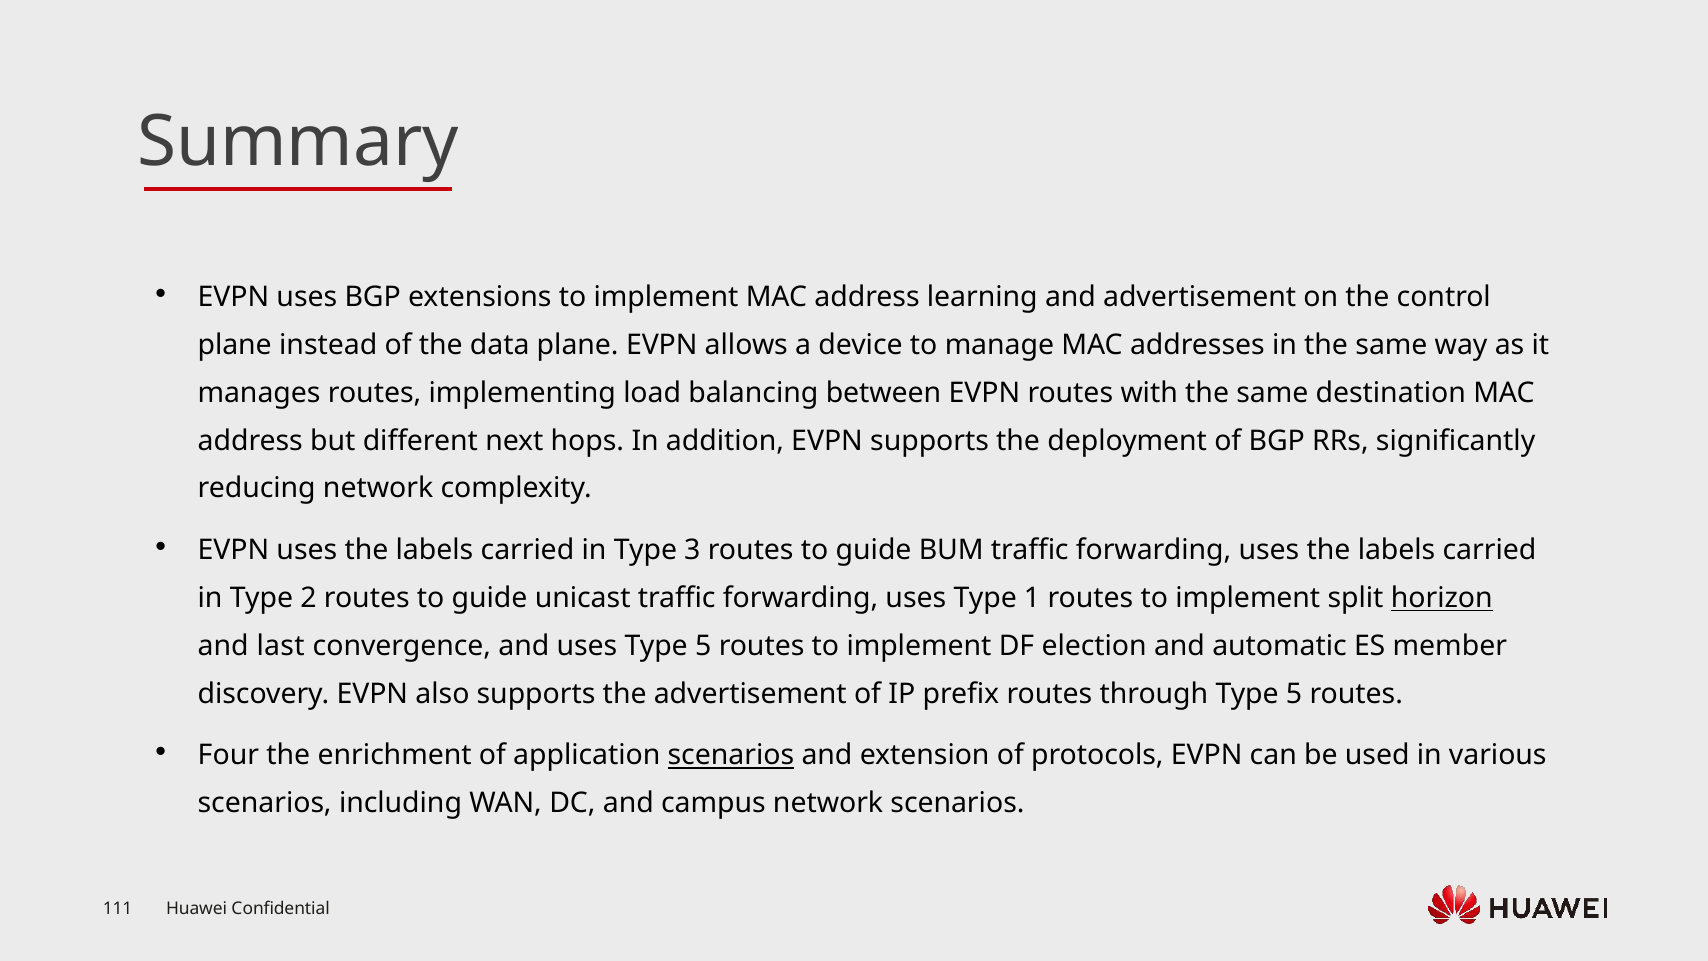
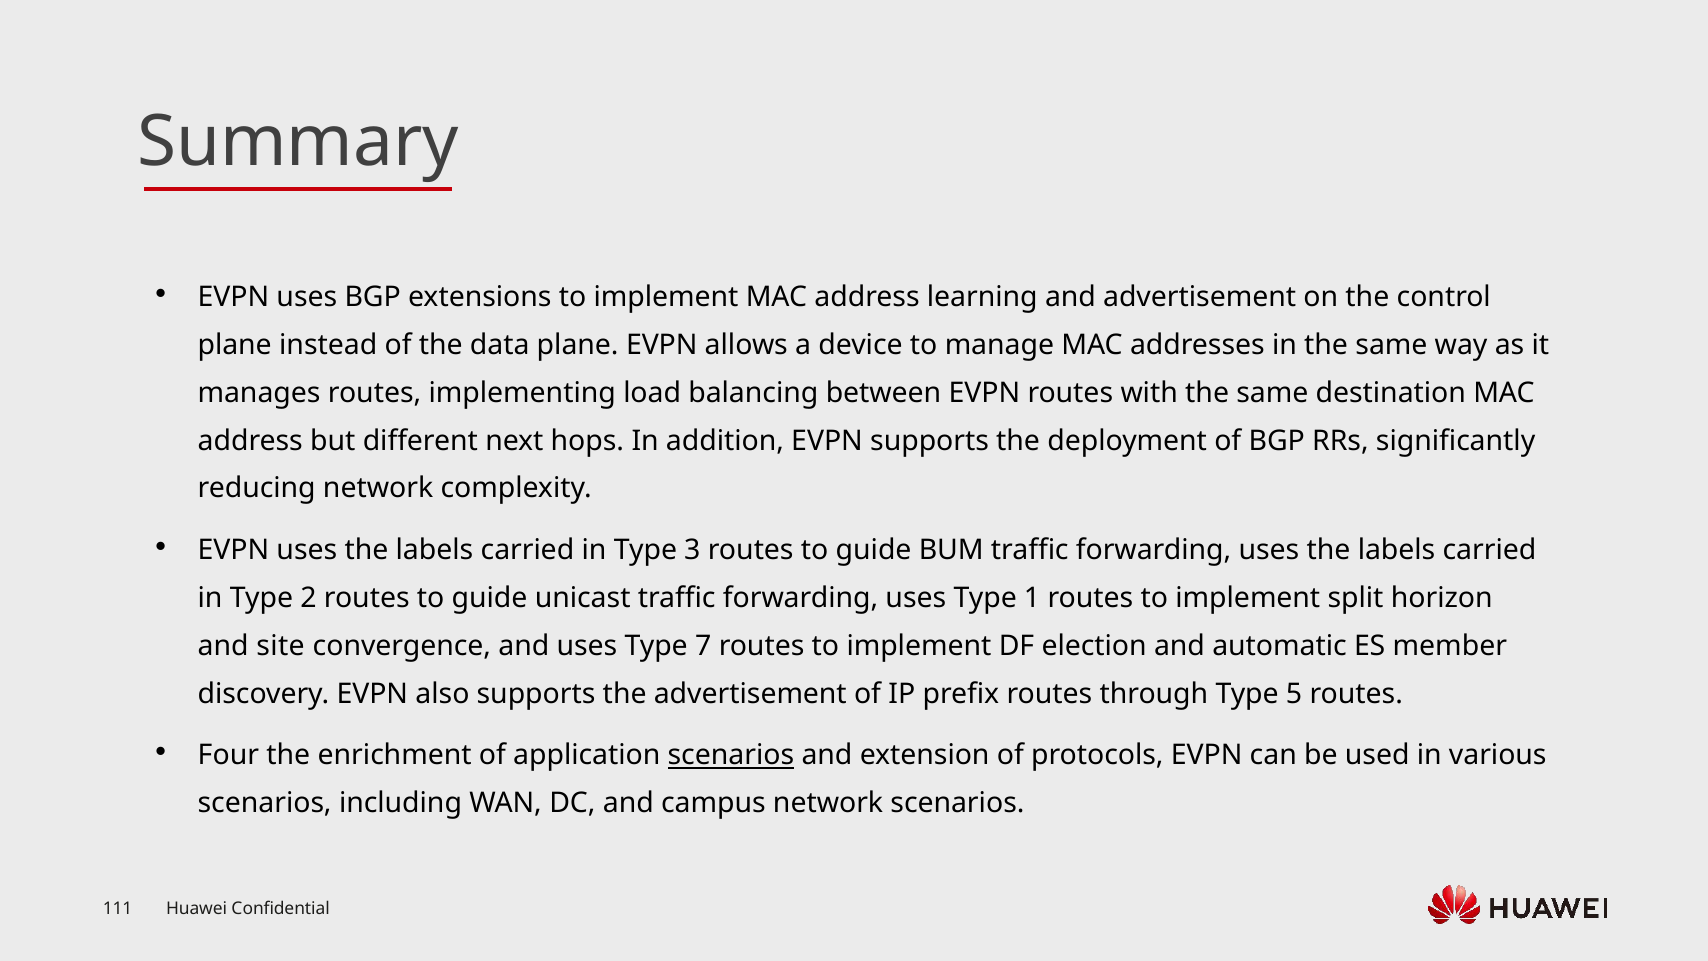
horizon underline: present -> none (1442, 598)
last: last -> site (281, 646)
uses Type 5: 5 -> 7 (703, 646)
